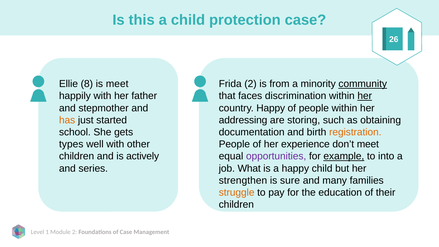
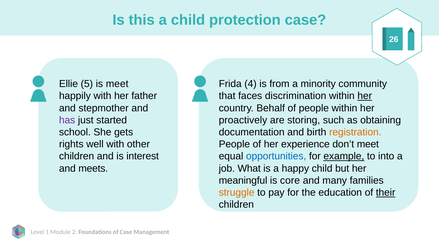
8: 8 -> 5 (87, 84)
Frida 2: 2 -> 4 (250, 84)
community underline: present -> none (363, 84)
country Happy: Happy -> Behalf (271, 108)
has colour: orange -> purple (67, 120)
addressing: addressing -> proactively (243, 120)
types: types -> rights (71, 144)
actively: actively -> interest (143, 156)
opportunities colour: purple -> blue (276, 156)
series: series -> meets (93, 168)
strengthen: strengthen -> meaningful (243, 180)
sure: sure -> core (290, 180)
their underline: none -> present (386, 192)
